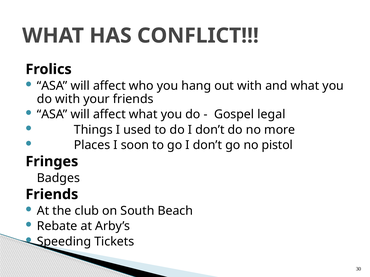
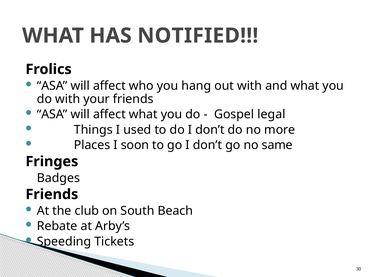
CONFLICT: CONFLICT -> NOTIFIED (198, 36)
pistol: pistol -> same (277, 145)
